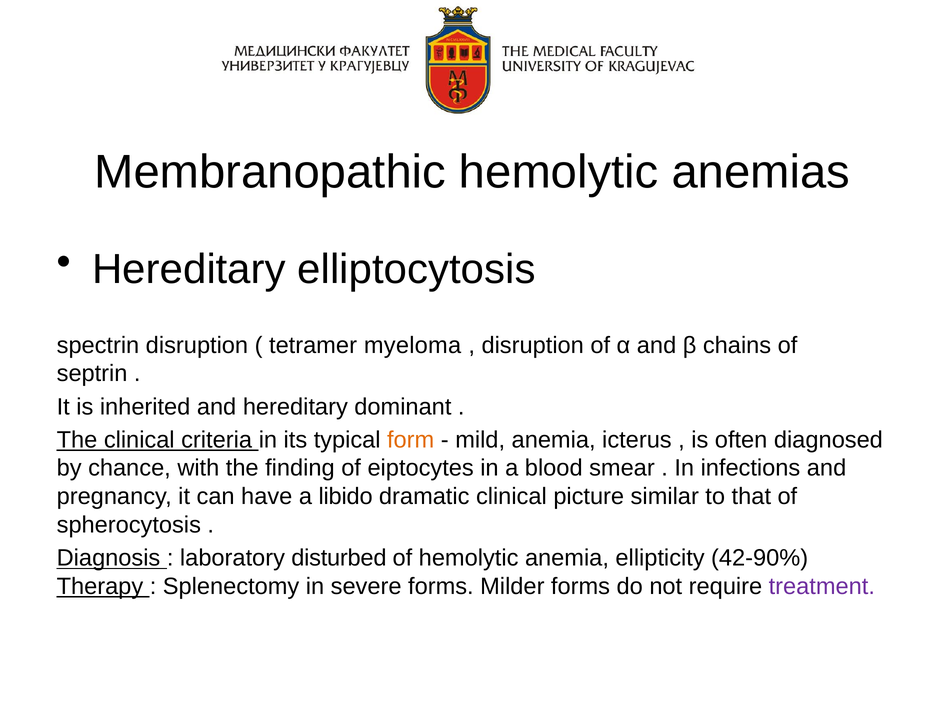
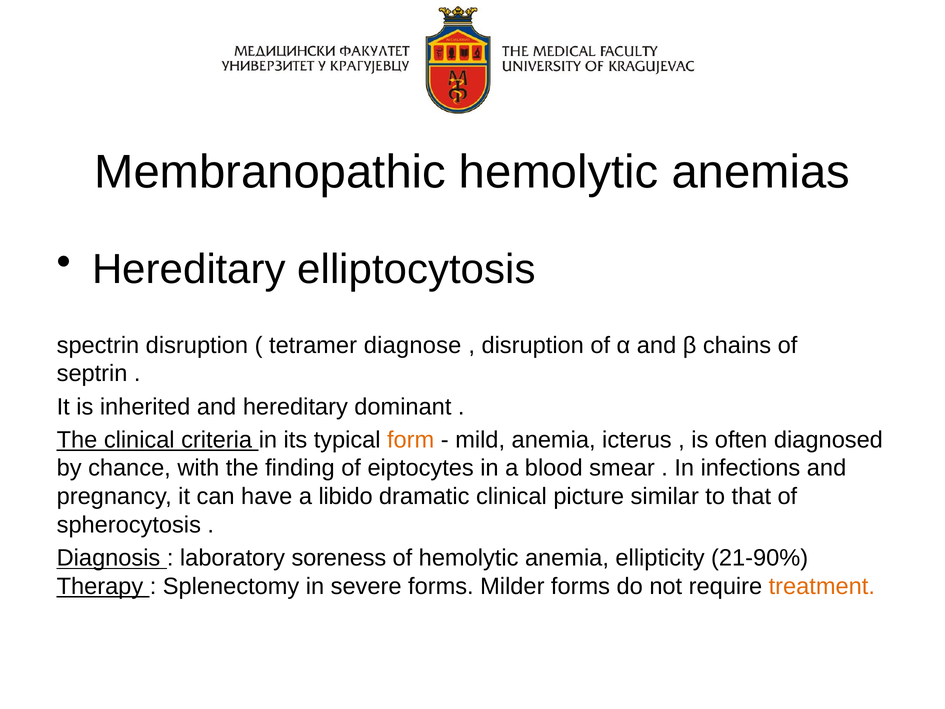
myeloma: myeloma -> diagnose (413, 345)
disturbed: disturbed -> soreness (339, 558)
42-90%: 42-90% -> 21-90% (760, 558)
treatment colour: purple -> orange (822, 586)
